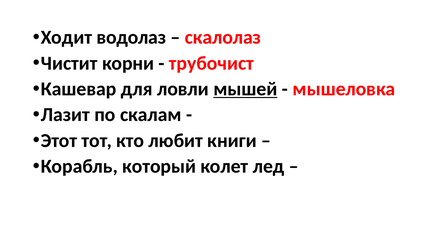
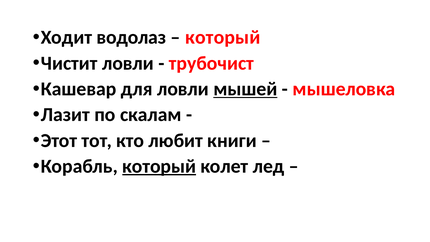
скалолаз: скалолаз -> который (223, 37)
Чистит корни: корни -> ловли (128, 63)
который underline: none -> present (159, 166)
